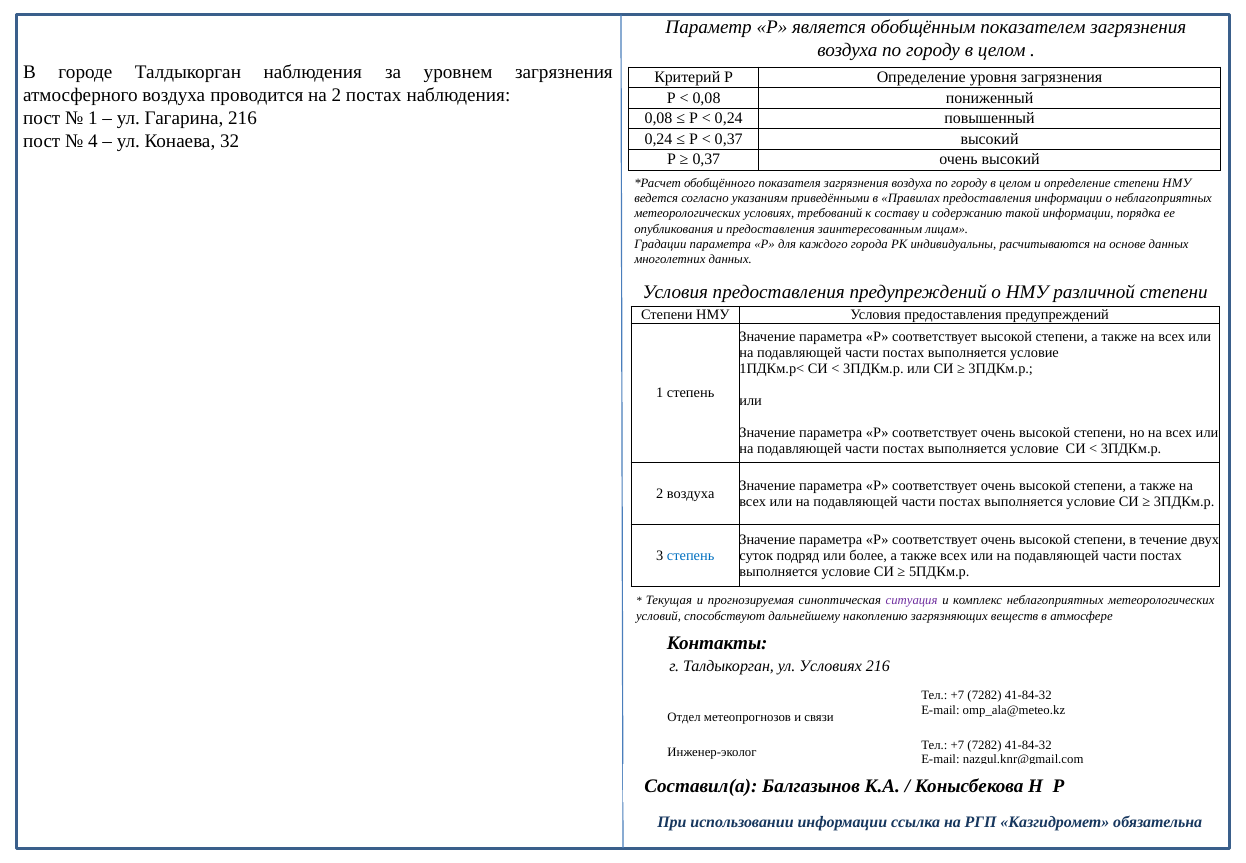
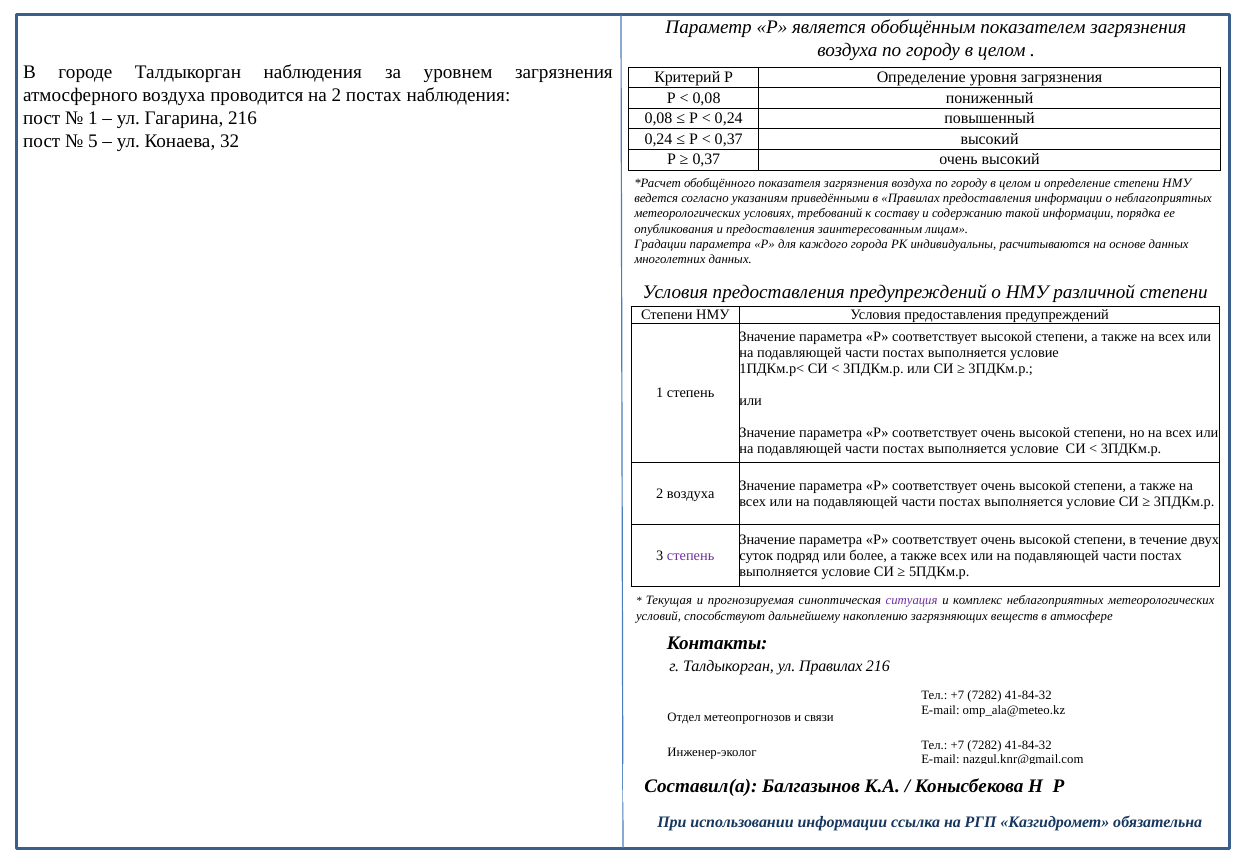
4: 4 -> 5 (93, 141)
степень colour: blue -> purple (691, 556)
ул Условиях: Условиях -> Правилах (831, 666)
